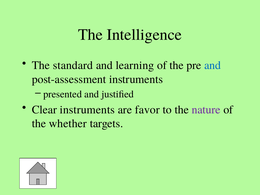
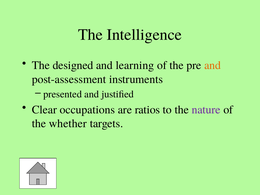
standard: standard -> designed (73, 65)
and colour: blue -> orange (213, 65)
Clear instruments: instruments -> occupations (87, 110)
favor: favor -> ratios (147, 110)
